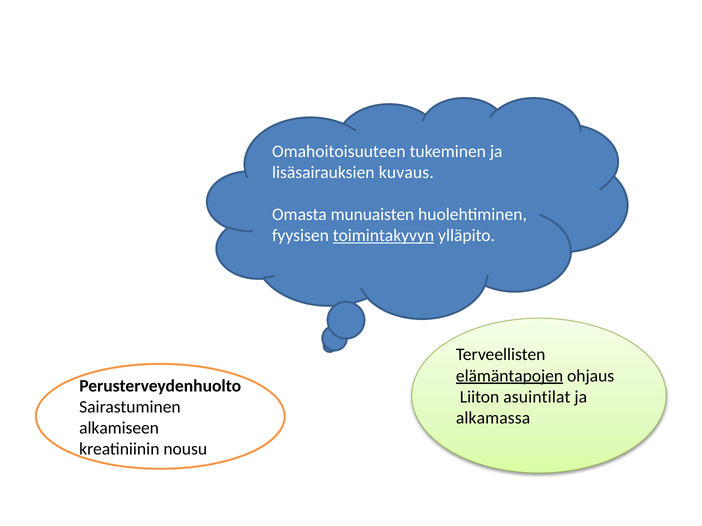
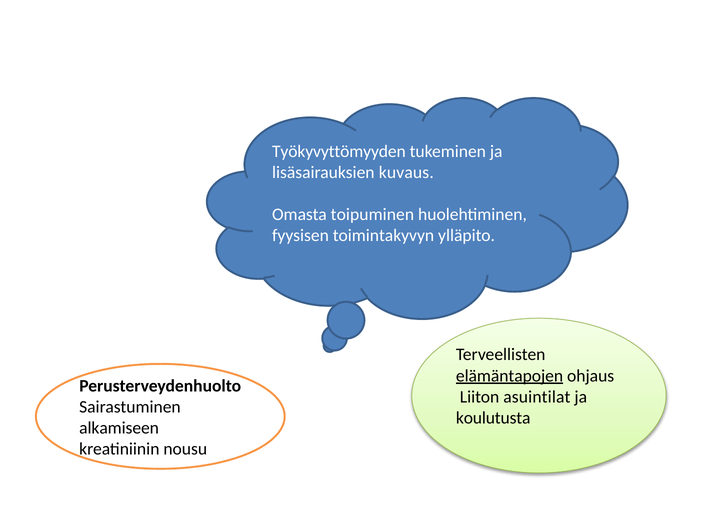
Omahoitoisuuteen: Omahoitoisuuteen -> Työkyvyttömyyden (339, 151)
munuaisten: munuaisten -> toipuminen (372, 215)
toimintakyvyn underline: present -> none (383, 236)
alkamassa: alkamassa -> koulutusta (493, 418)
